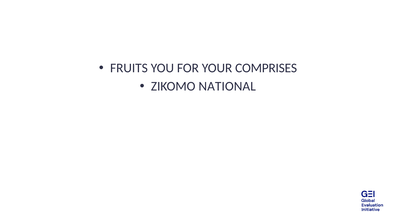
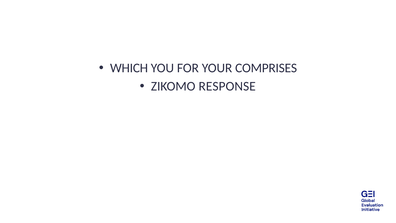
FRUITS: FRUITS -> WHICH (129, 68)
NATIONAL: NATIONAL -> RESPONSE (227, 86)
